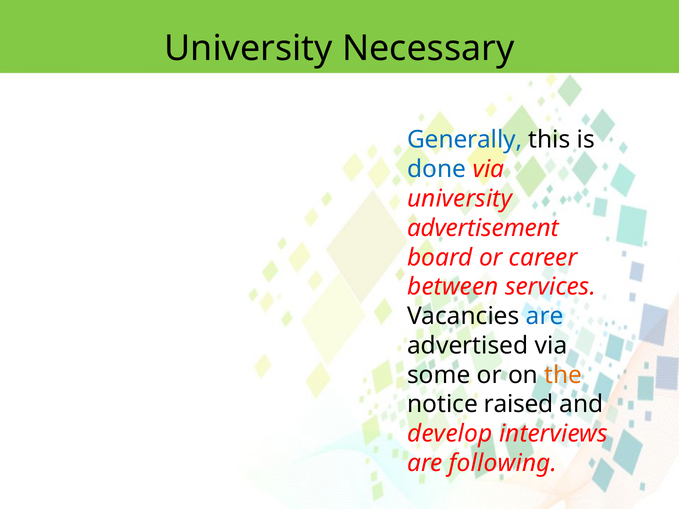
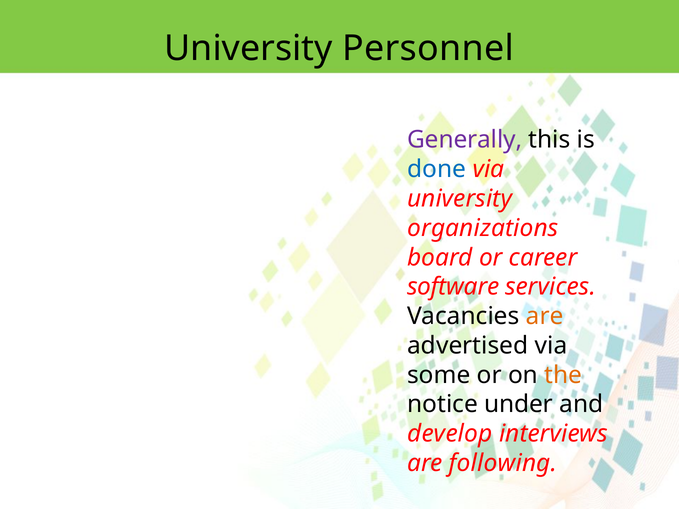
Necessary: Necessary -> Personnel (428, 48)
Generally colour: blue -> purple (465, 140)
advertisement: advertisement -> organizations (483, 228)
between: between -> software (453, 287)
are colour: blue -> orange (545, 316)
raised: raised -> under (519, 405)
